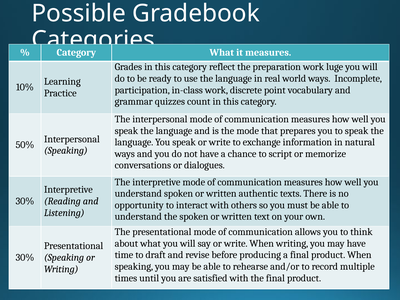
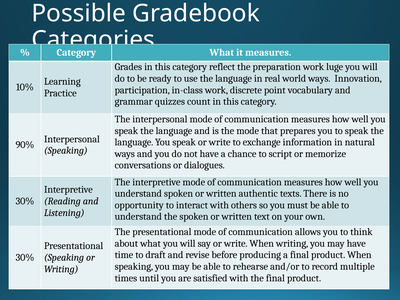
Incomplete: Incomplete -> Innovation (358, 79)
50%: 50% -> 90% (25, 145)
